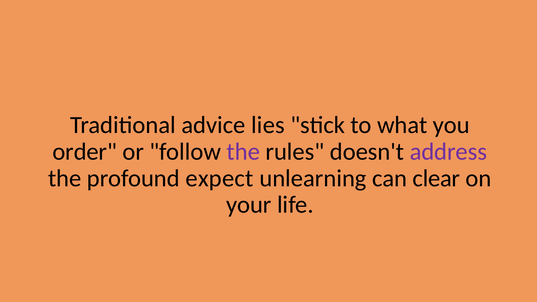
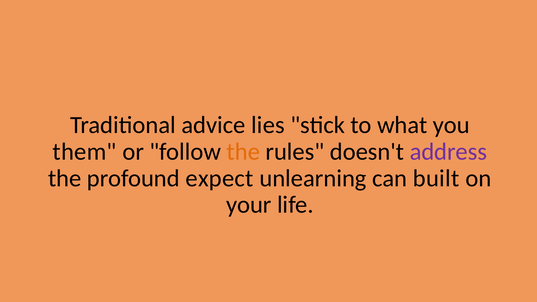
order: order -> them (85, 152)
the colour: purple -> orange (243, 152)
clear: clear -> built (436, 178)
